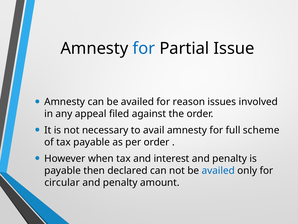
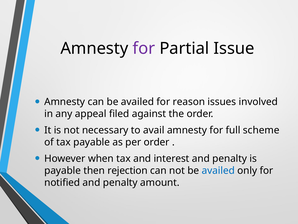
for colour: blue -> purple (144, 48)
declared: declared -> rejection (128, 170)
circular: circular -> notified (62, 182)
